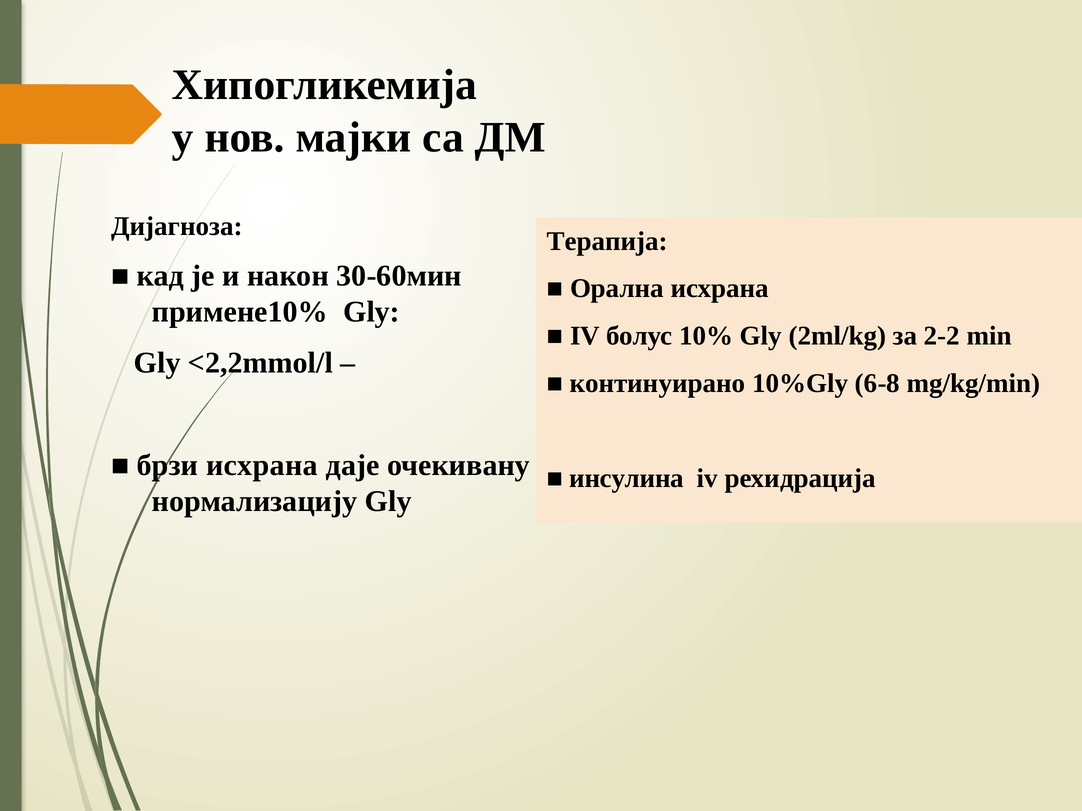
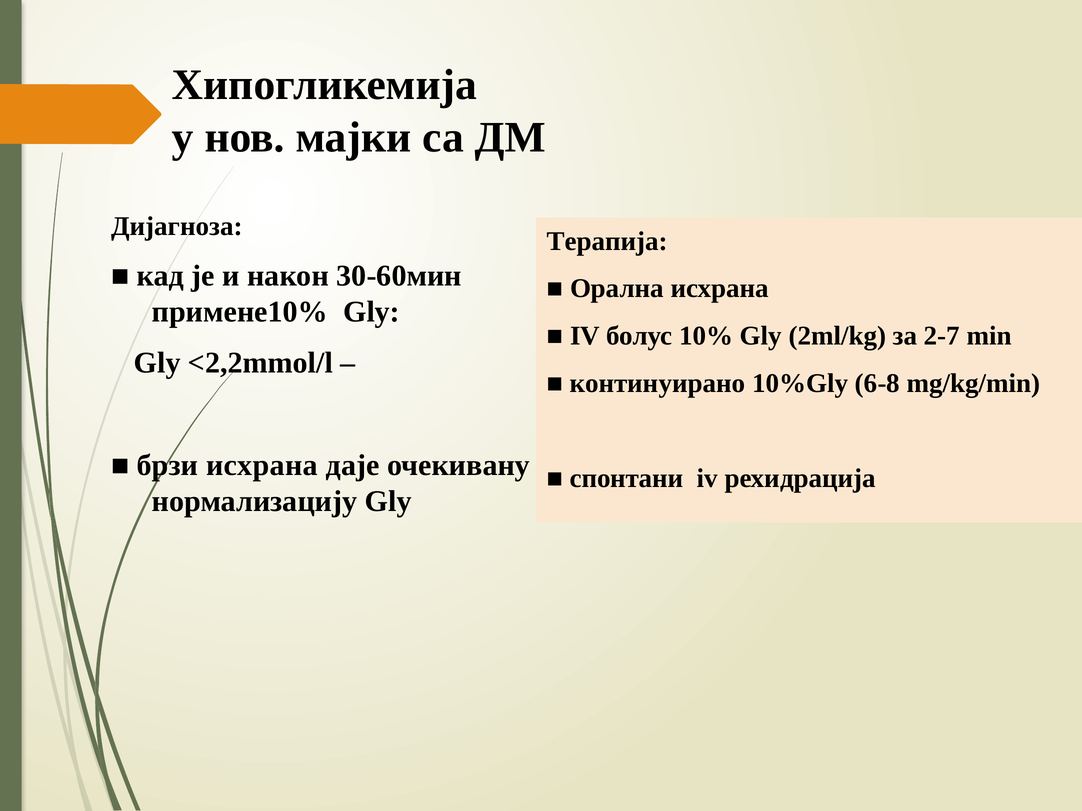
2-2: 2-2 -> 2-7 (942, 336)
инсулина: инсулина -> спонтани (627, 479)
